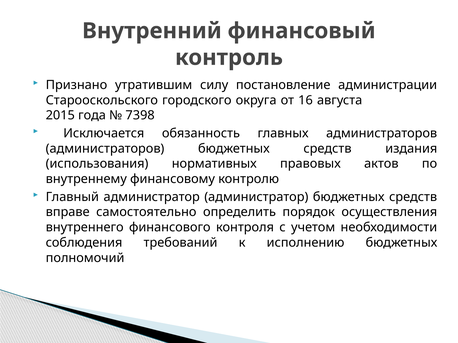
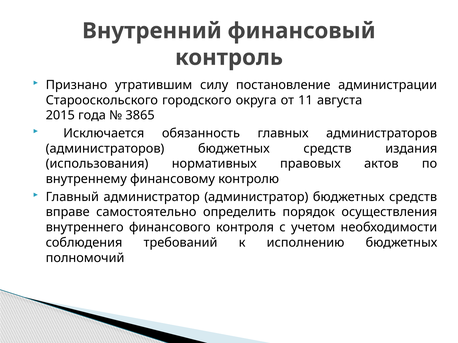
16: 16 -> 11 (306, 100)
7398: 7398 -> 3865 (140, 116)
